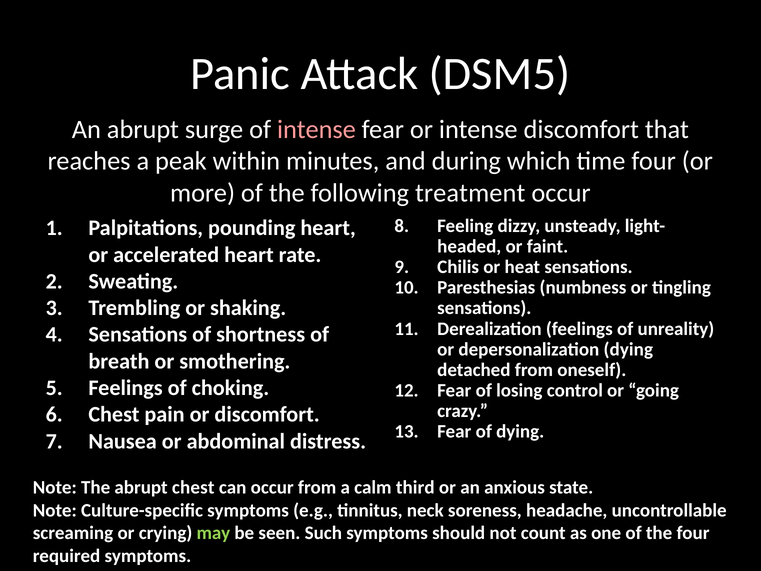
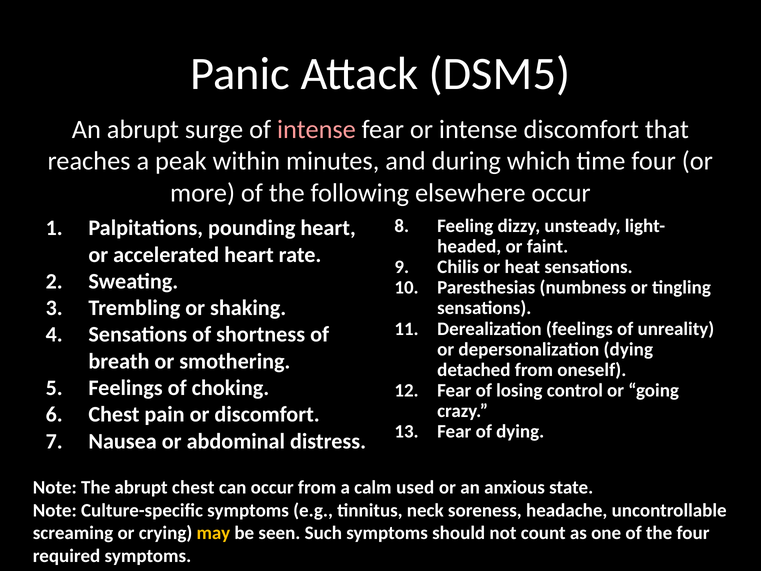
treatment: treatment -> elsewhere (470, 193)
third: third -> used (415, 487)
may colour: light green -> yellow (213, 533)
